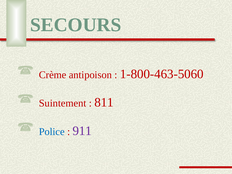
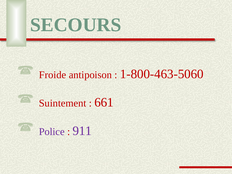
Crème: Crème -> Froide (53, 75)
811: 811 -> 661 (104, 102)
Police colour: blue -> purple (52, 132)
